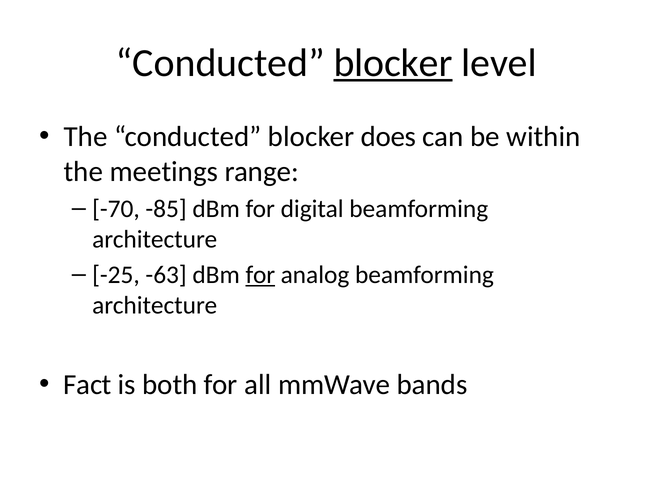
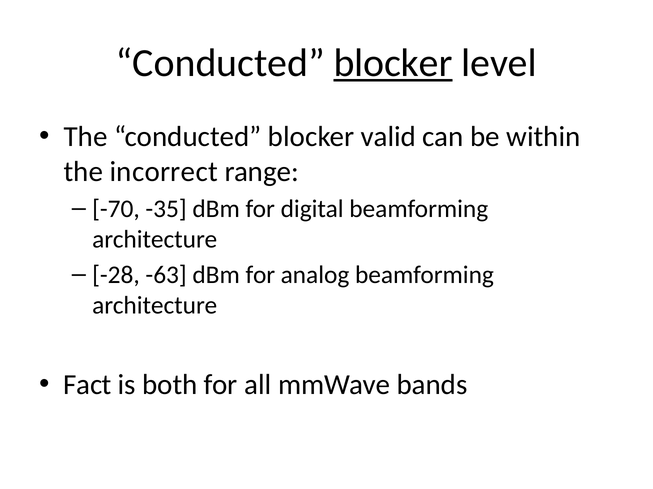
does: does -> valid (388, 137)
meetings: meetings -> incorrect (164, 172)
-85: -85 -> -35 (166, 209)
-25: -25 -> -28 (116, 275)
for underline: present -> none (260, 275)
